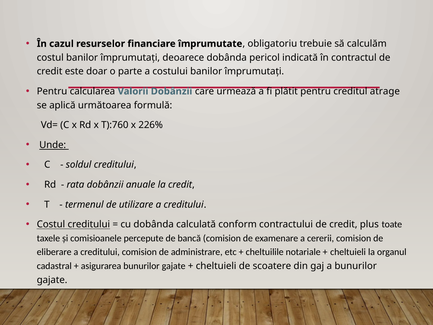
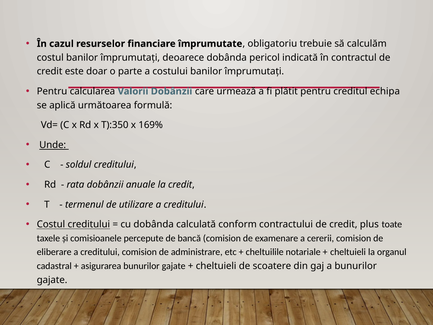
atrage: atrage -> echipa (385, 91)
T):760: T):760 -> T):350 (115, 125)
226%: 226% -> 169% (151, 125)
